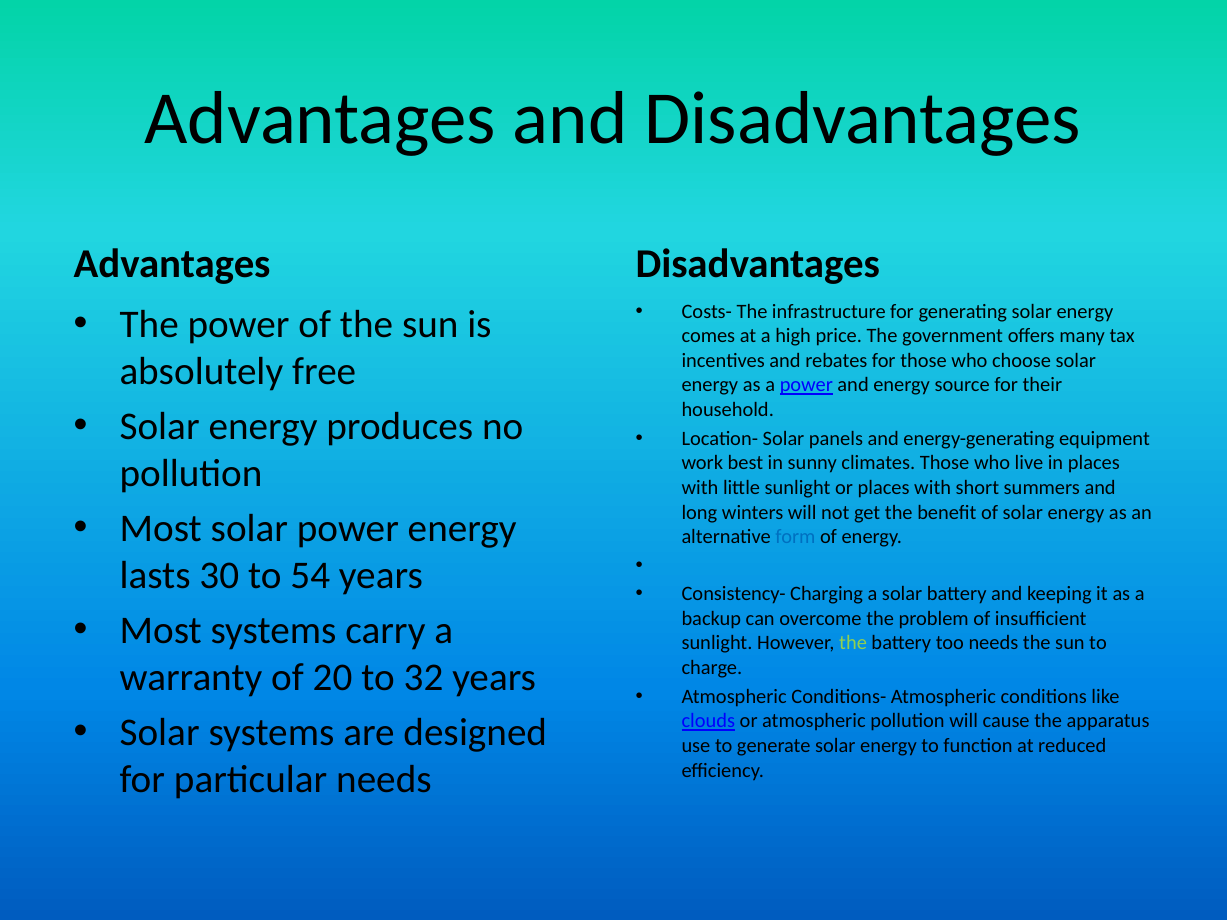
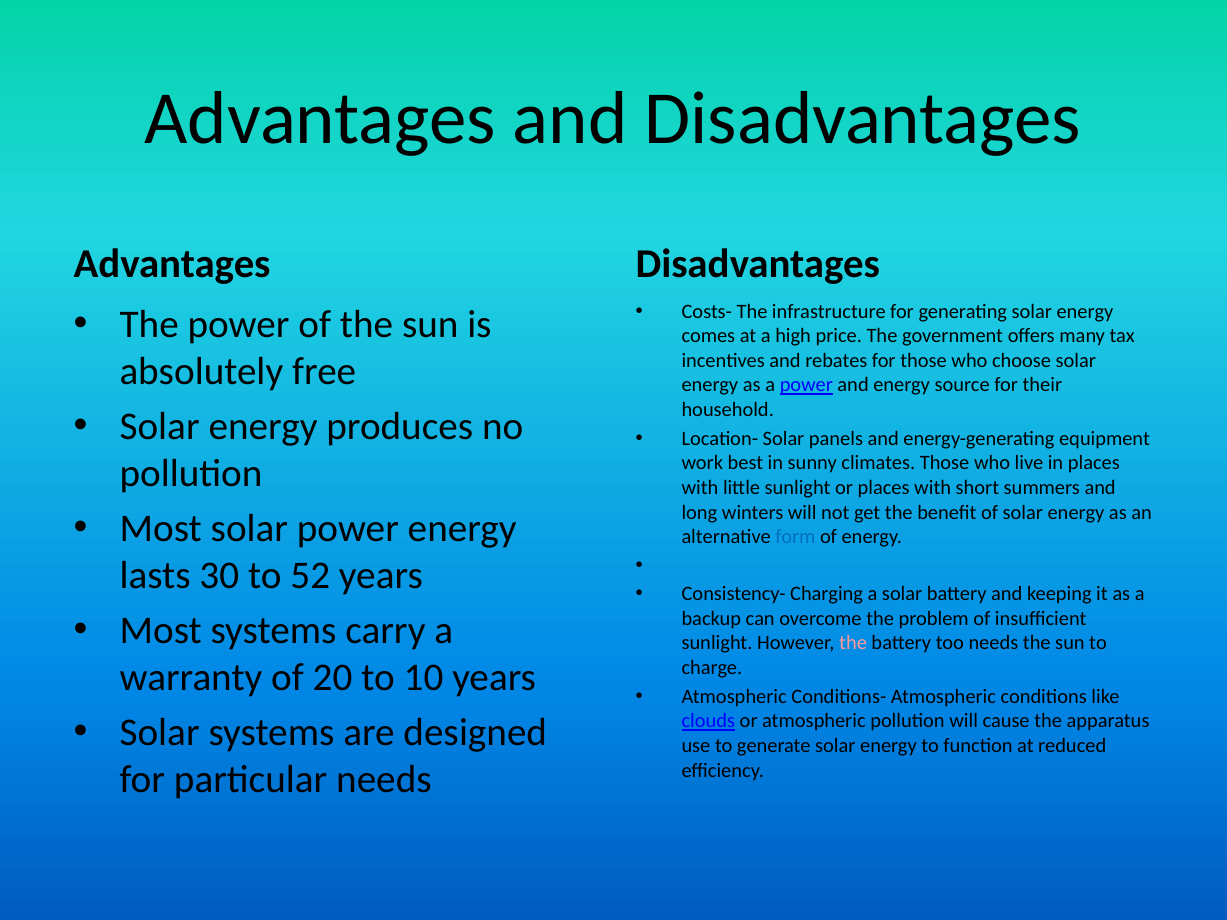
54: 54 -> 52 (310, 576)
the colour: light green -> pink (853, 643)
32: 32 -> 10 (424, 678)
